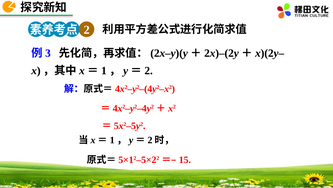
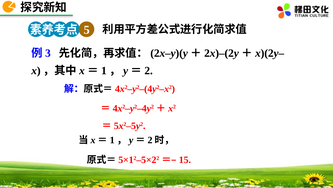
2: 2 -> 5 (87, 30)
